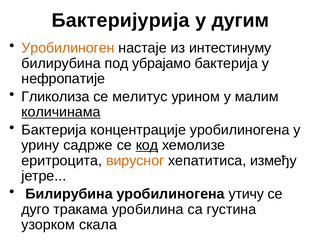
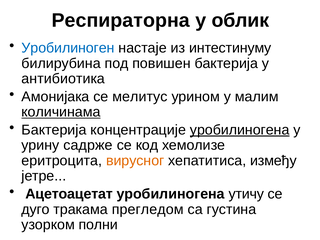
Бактеријурија: Бактеријурија -> Респираторна (121, 20)
дугим: дугим -> облик (240, 20)
Уробилиноген colour: orange -> blue (68, 48)
убрајамо: убрајамо -> повишен (161, 63)
нефропатије: нефропатије -> антибиотика (63, 79)
Гликолиза: Гликолиза -> Амонијака (55, 97)
уробилиногена underline: none -> present (240, 130)
код underline: present -> none (147, 145)
Билирубина: Билирубина -> Ацетоацетат (69, 194)
уробилина: уробилина -> прегледом (148, 209)
скала: скала -> полни (98, 225)
